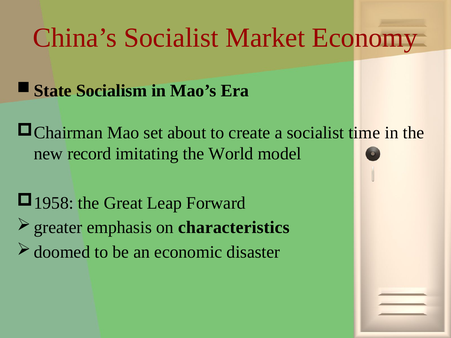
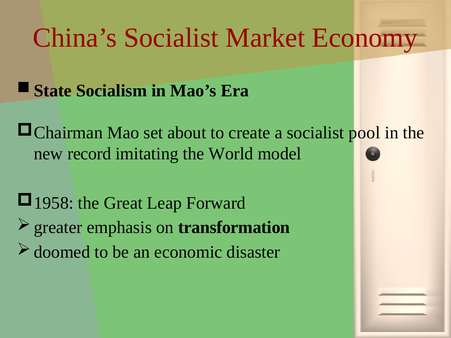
time: time -> pool (364, 133)
characteristics: characteristics -> transformation (234, 228)
